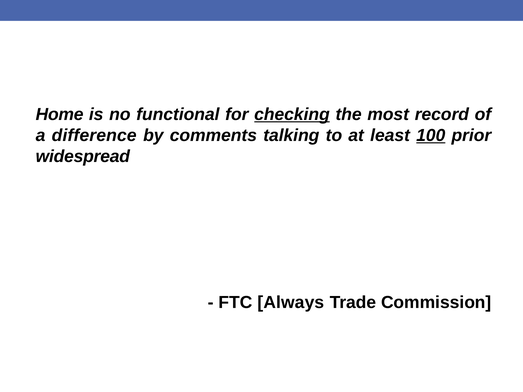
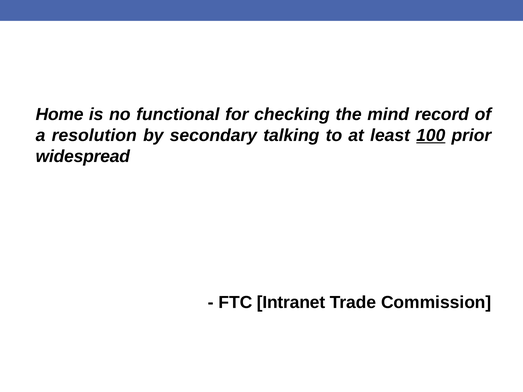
checking underline: present -> none (292, 115)
most: most -> mind (388, 115)
difference: difference -> resolution (94, 135)
comments: comments -> secondary (213, 135)
Always: Always -> Intranet (291, 303)
